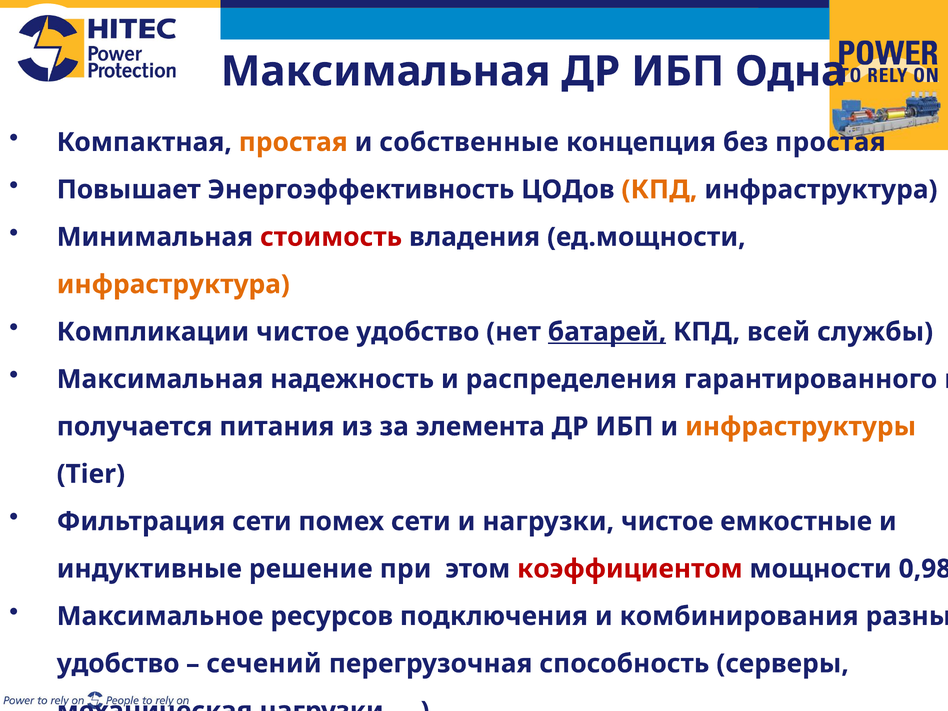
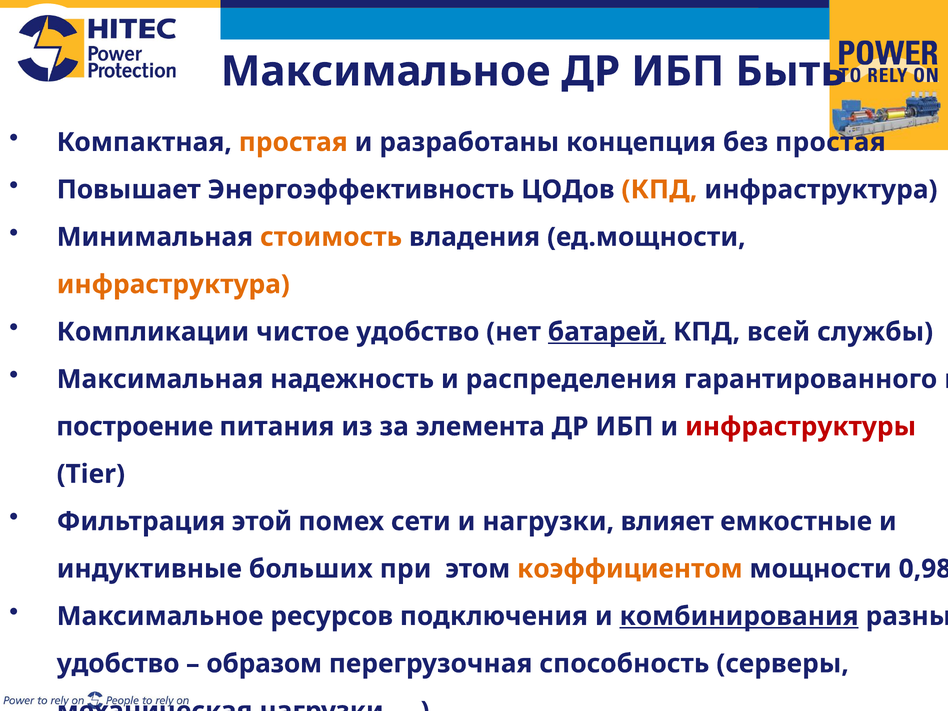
Mаксимальная: Mаксимальная -> Максимальное (386, 71)
Одна: Одна -> Быть (790, 71)
собственные: собственные -> разработаны (469, 142)
стоимость colour: red -> orange (331, 237)
получается: получается -> построение (135, 427)
инфраструктуры colour: orange -> red (801, 427)
Фильтрация сети: сети -> этой (262, 521)
нагрузки чистое: чистое -> влияет (667, 521)
решение: решение -> больших (311, 569)
коэффициентом colour: red -> orange (630, 569)
комбинирования underline: none -> present (739, 616)
сечений: сечений -> образом (264, 664)
